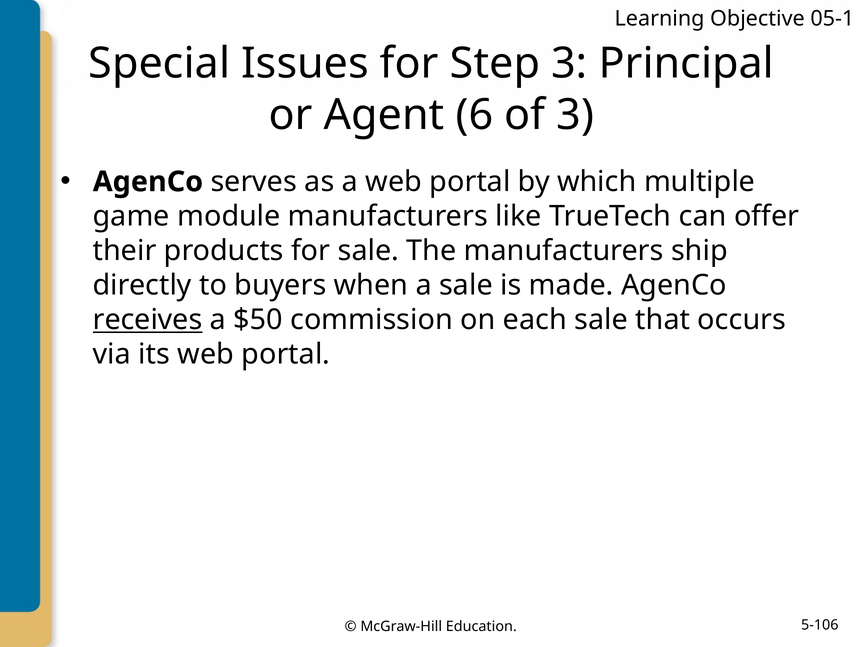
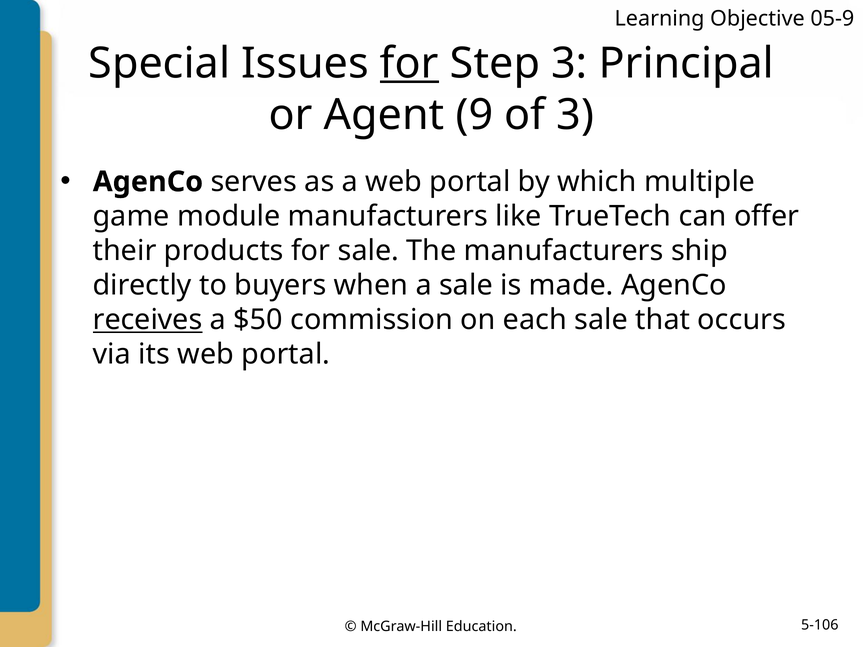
05-1: 05-1 -> 05-9 (832, 18)
for underline: none -> present (409, 63)
6: 6 -> 9 (474, 115)
